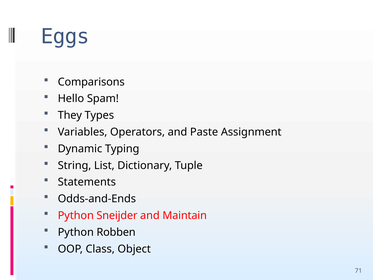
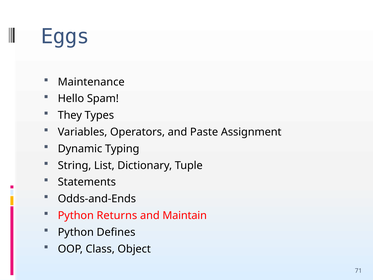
Comparisons: Comparisons -> Maintenance (91, 82)
Sneijder: Sneijder -> Returns (117, 215)
Robben: Robben -> Defines (116, 232)
